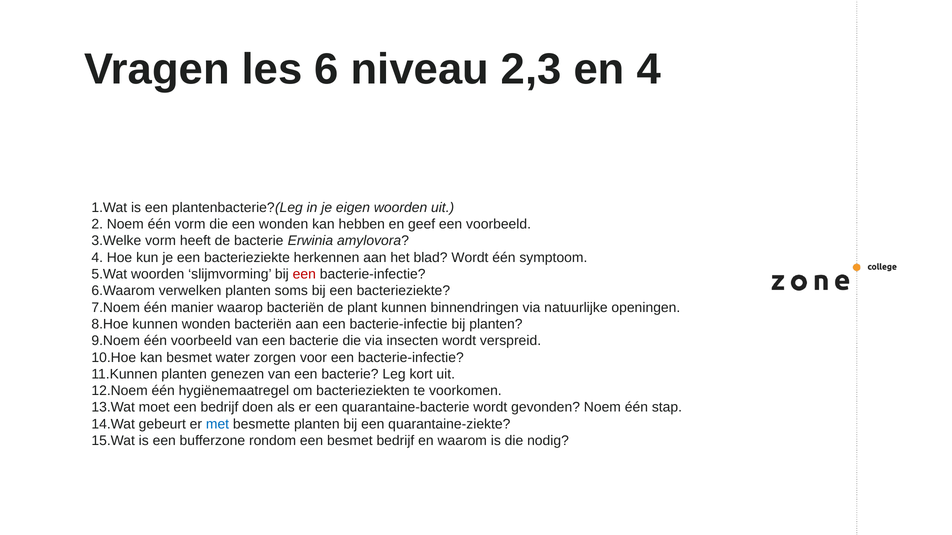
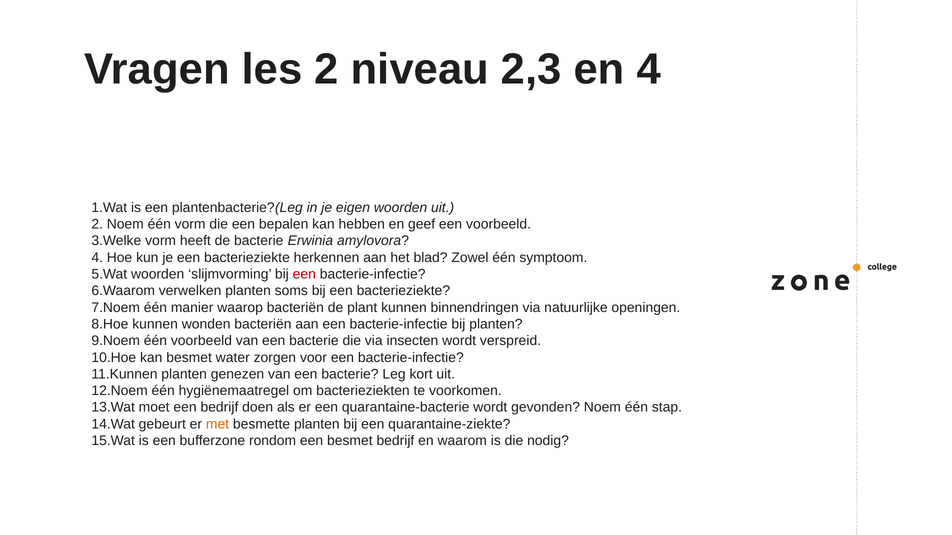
les 6: 6 -> 2 (327, 70)
een wonden: wonden -> bepalen (284, 224)
blad Wordt: Wordt -> Zowel (470, 258)
met colour: blue -> orange (218, 424)
